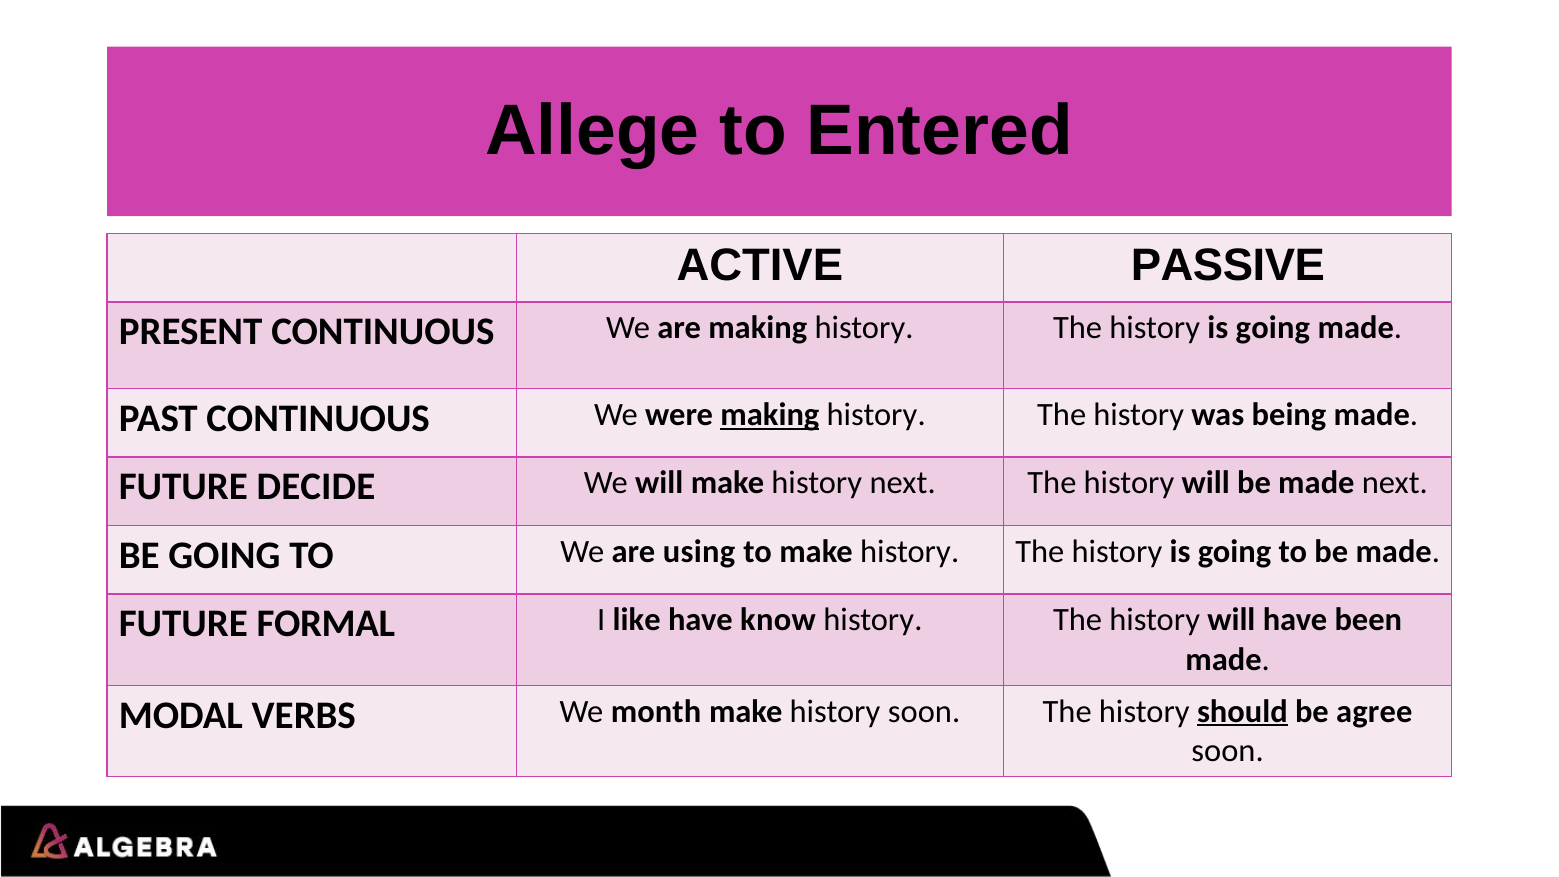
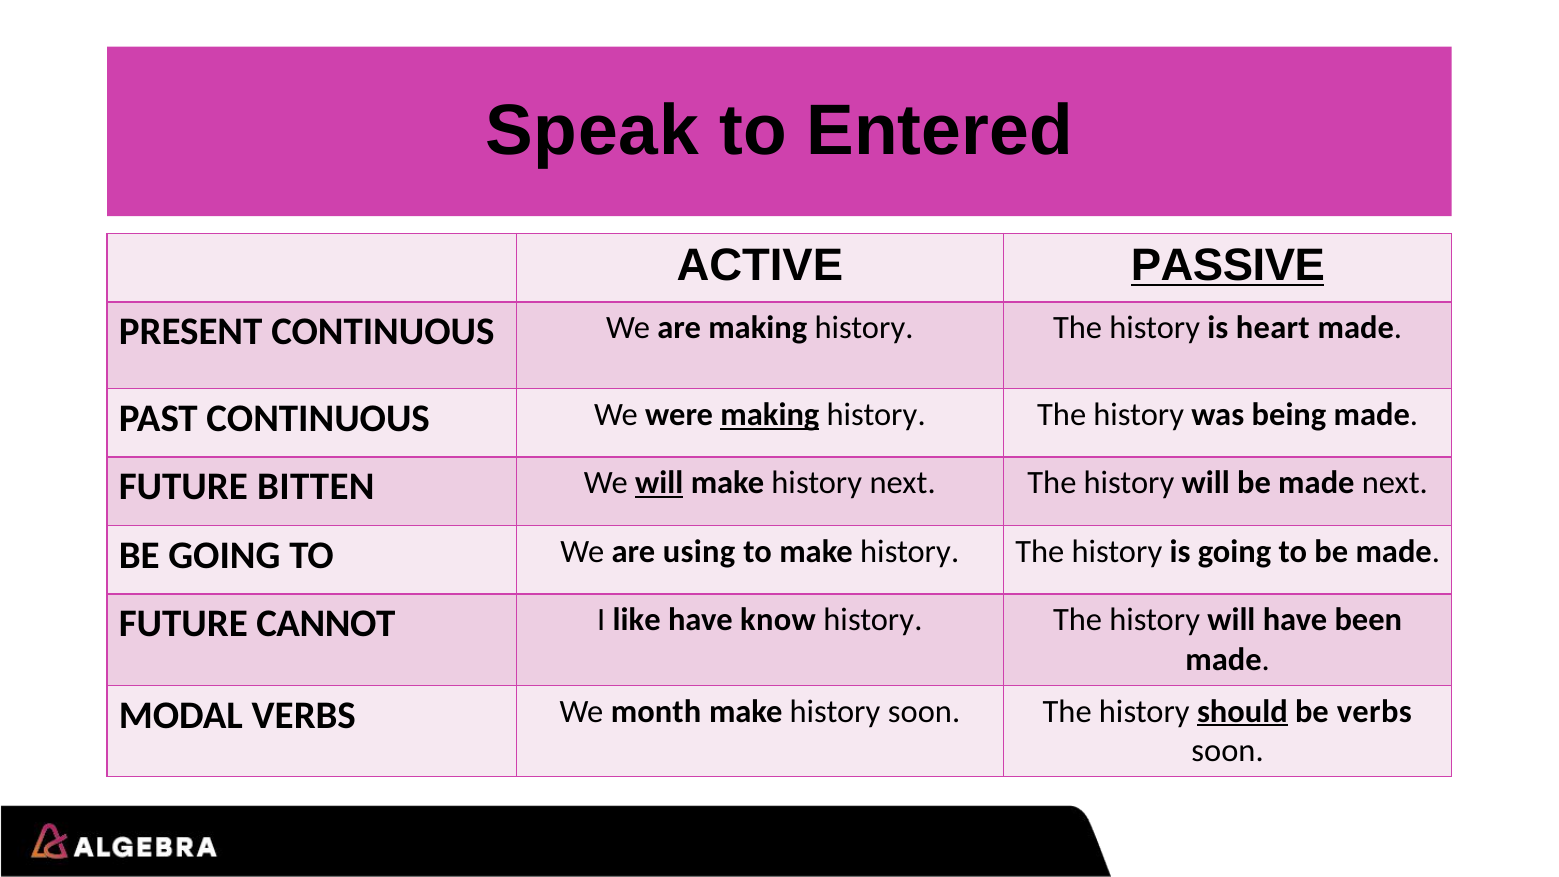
Allege: Allege -> Speak (592, 131)
PASSIVE underline: none -> present (1228, 265)
going: going -> heart (1273, 328)
DECIDE: DECIDE -> BITTEN (316, 487)
will underline: none -> present (659, 483)
FORMAL: FORMAL -> CANNOT (326, 624)
be agree: agree -> verbs (1374, 711)
